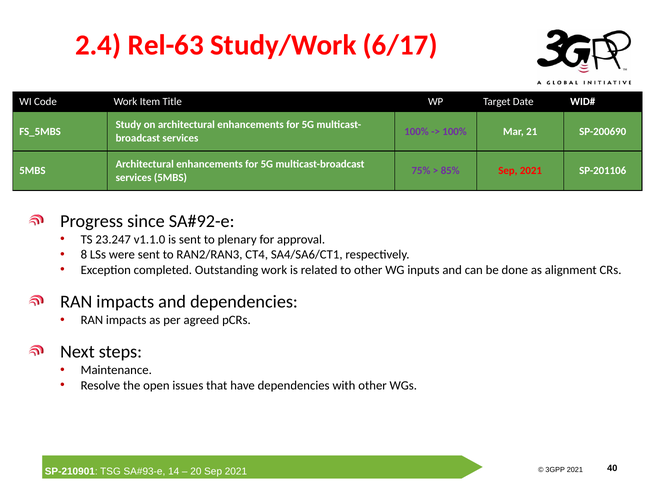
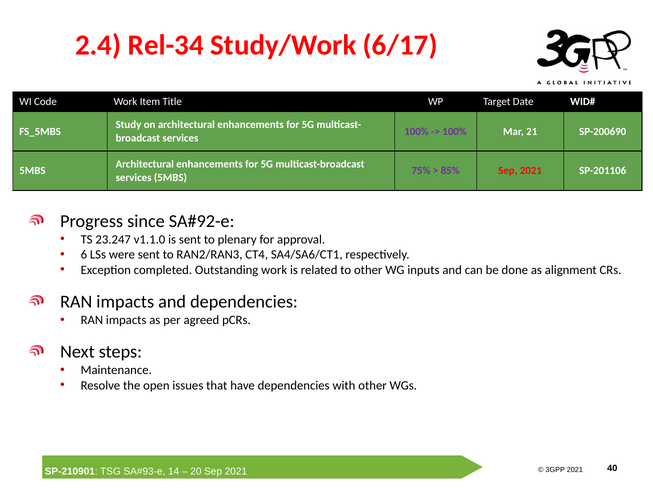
Rel-63: Rel-63 -> Rel-34 (166, 45)
8: 8 -> 6 (84, 254)
